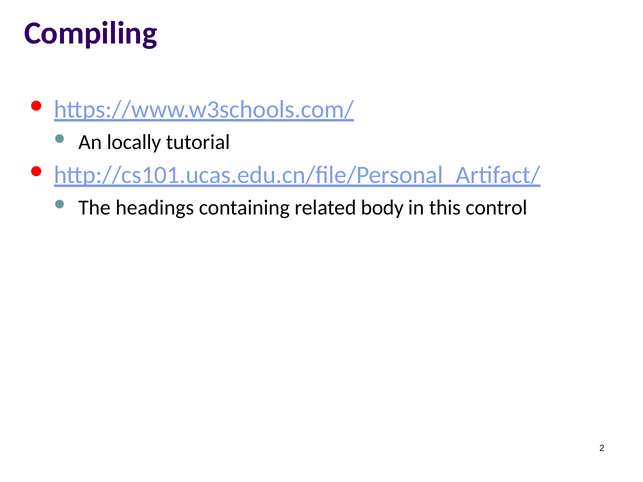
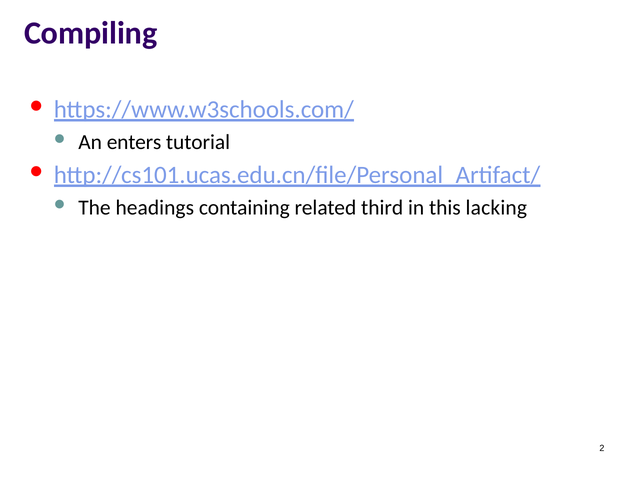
locally: locally -> enters (134, 142)
body: body -> third (382, 208)
control: control -> lacking (496, 208)
